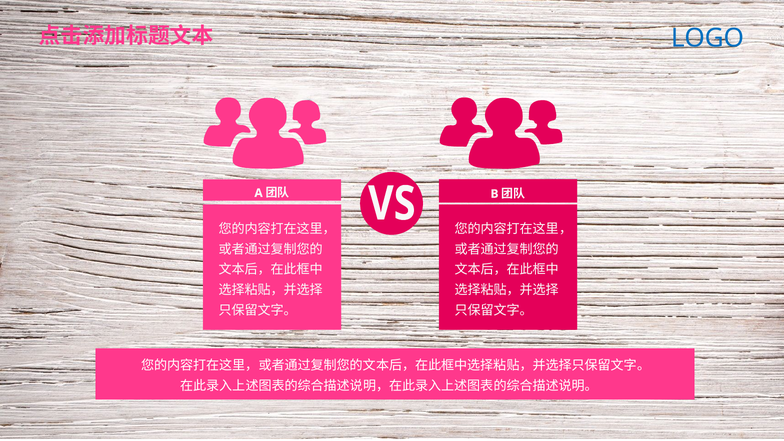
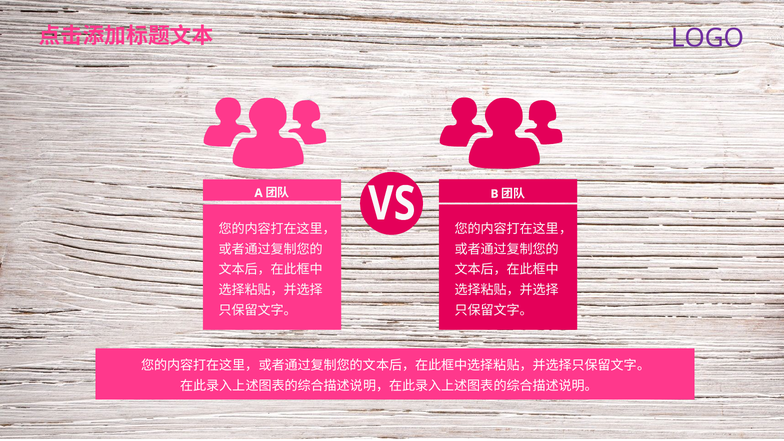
LOGO colour: blue -> purple (707, 38)
